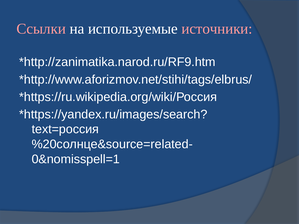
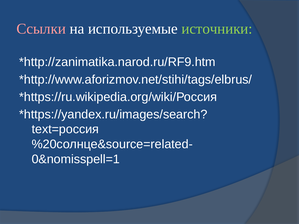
источники colour: pink -> light green (217, 29)
